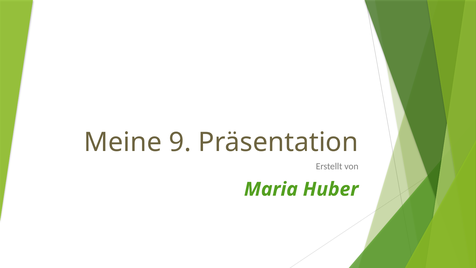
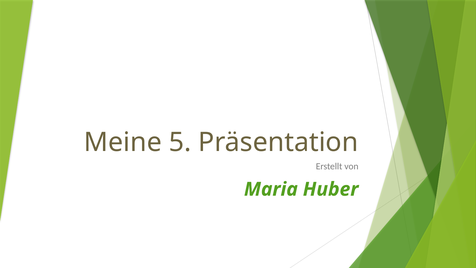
9: 9 -> 5 (180, 142)
